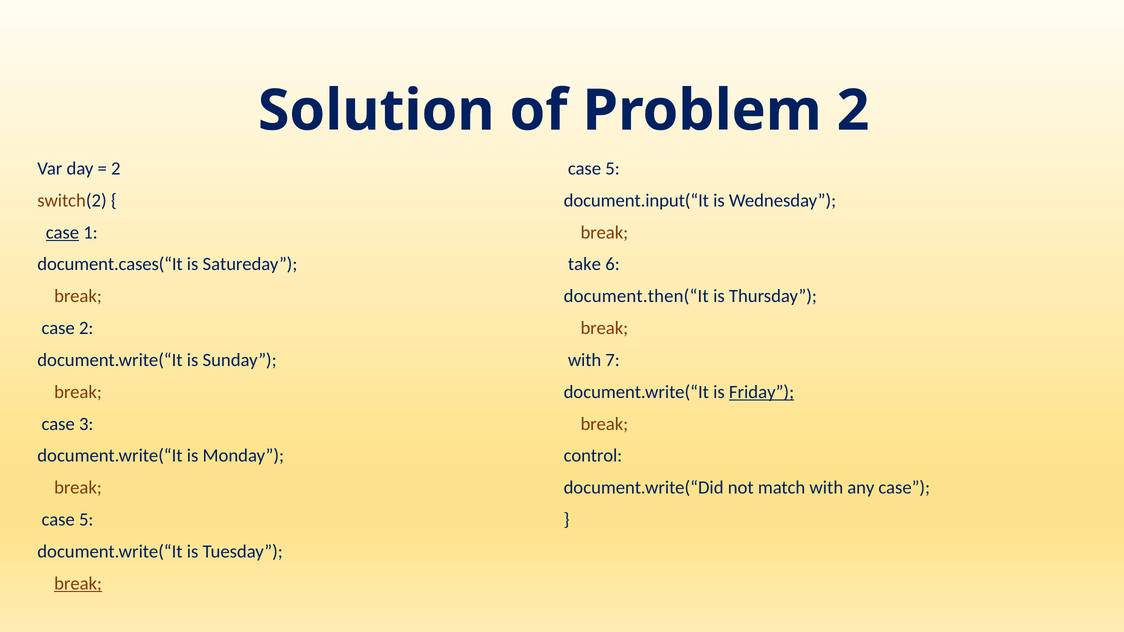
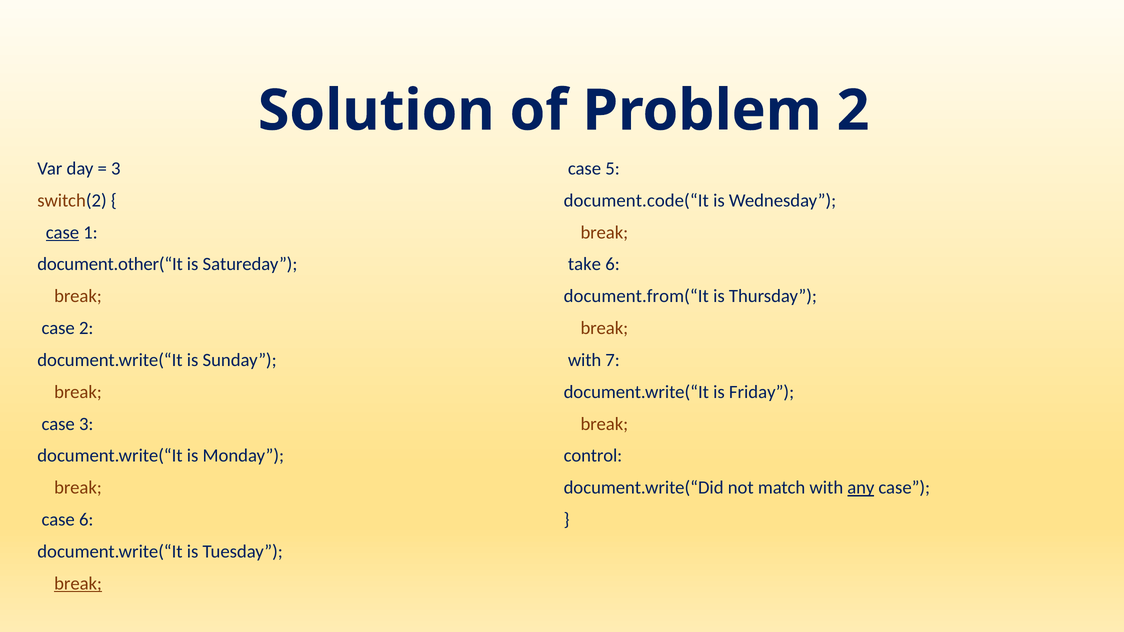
2: 2 -> 3 (116, 169)
document.input(“It: document.input(“It -> document.code(“It (636, 201)
document.cases(“It: document.cases(“It -> document.other(“It (110, 264)
document.then(“It: document.then(“It -> document.from(“It (636, 296)
Friday underline: present -> none (762, 392)
any underline: none -> present (861, 488)
5: 5 -> 6 (86, 520)
